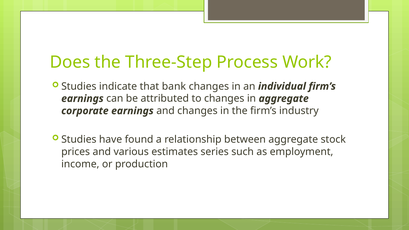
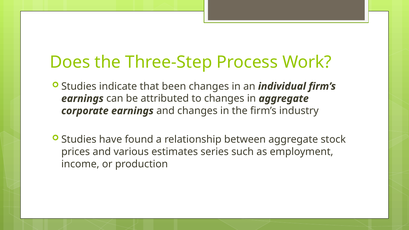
bank: bank -> been (174, 86)
